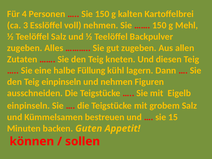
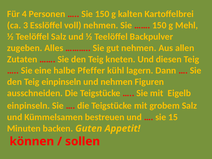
gut zugeben: zugeben -> nehmen (139, 48)
Füllung: Füllung -> Pfeffer (91, 71)
